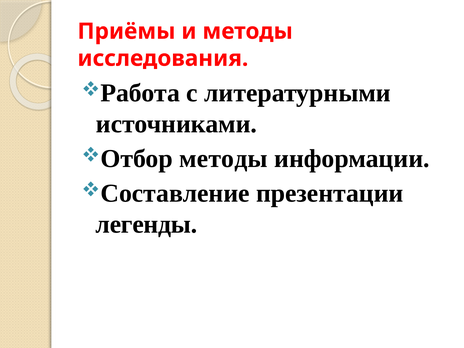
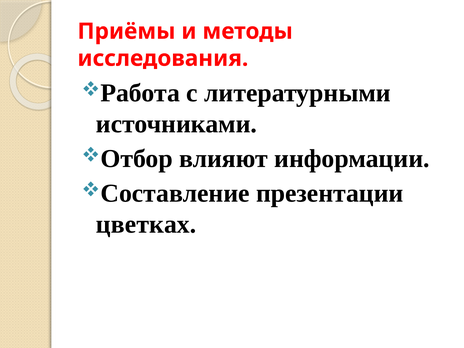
методы: методы -> влияют (224, 159)
легенды: легенды -> цветках (146, 224)
